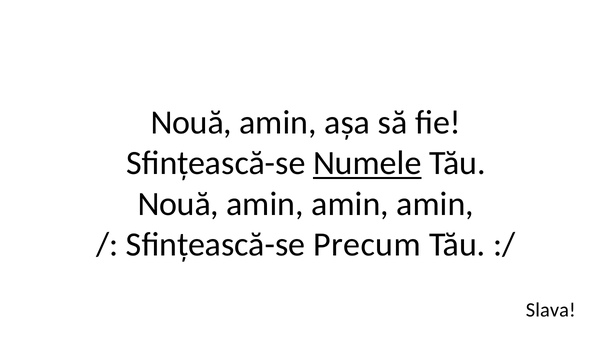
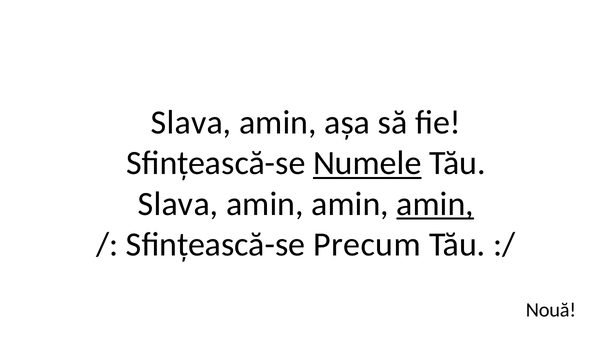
Nouă: Nouă -> Slava (191, 123)
Nouă: Nouă -> Slava (178, 204)
amin underline: none -> present (435, 204)
Slava: Slava -> Nouă (551, 310)
